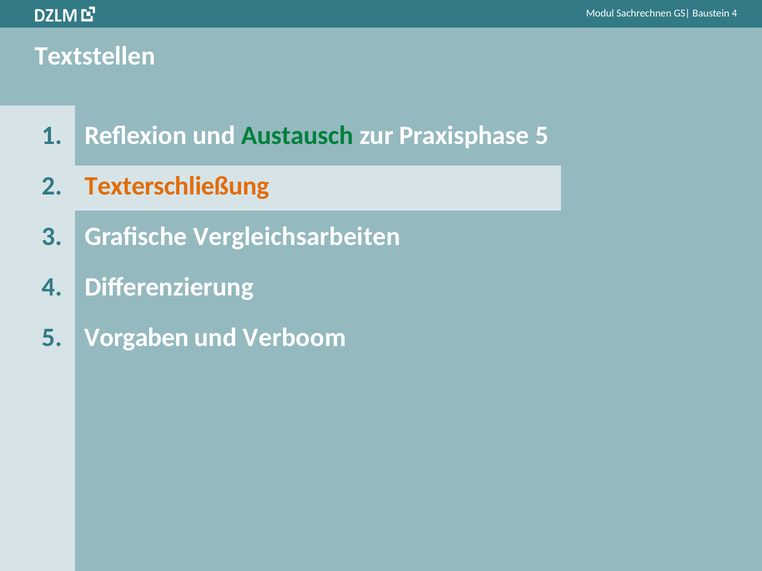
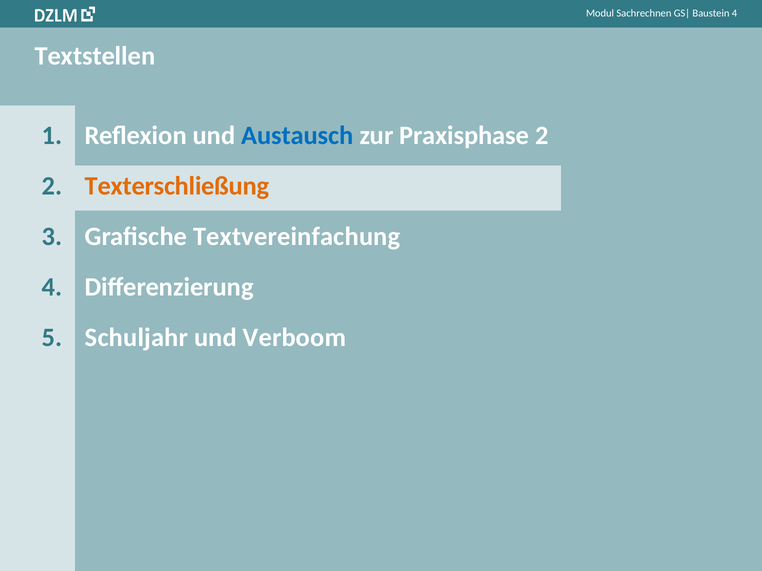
Austausch colour: green -> blue (297, 136)
Praxisphase 5: 5 -> 2 (542, 136)
Vergleichsarbeiten: Vergleichsarbeiten -> Textvereinfachung (297, 237)
Vorgaben: Vorgaben -> Schuljahr (137, 338)
